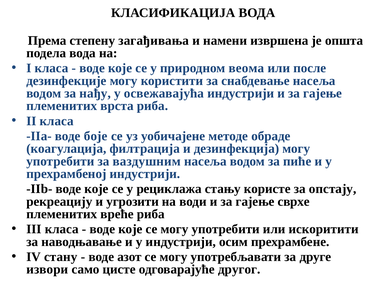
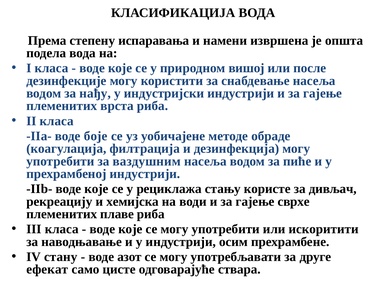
загађивања: загађивања -> испаравања (154, 40)
веома: веома -> вишој (247, 68)
освежавајућа: освежавајућа -> индустријски (164, 93)
опстају: опстају -> дивљач (333, 189)
угрозити: угрозити -> хемијска (133, 201)
вреће: вреће -> плаве (117, 214)
извори: извори -> ефекат (47, 269)
другог: другог -> ствара (239, 269)
